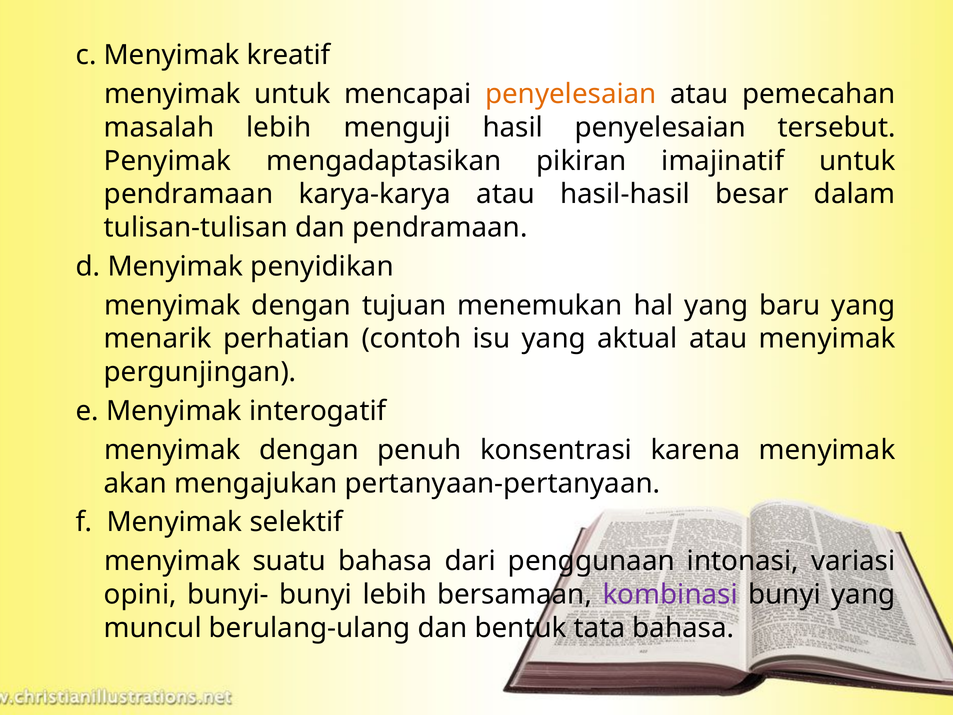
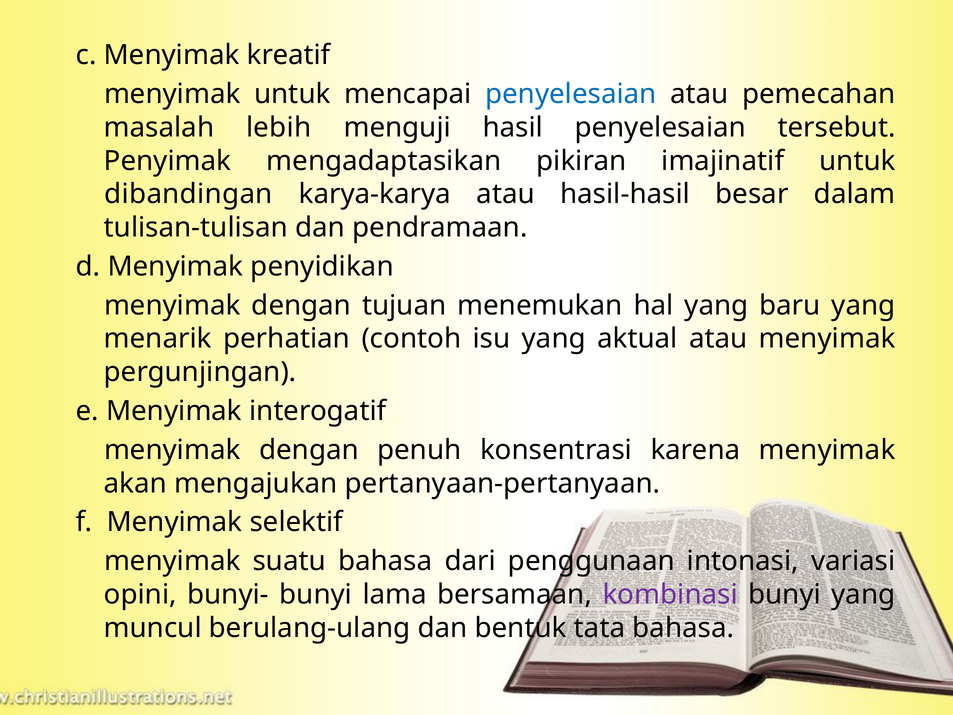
penyelesaian colour: orange -> blue (571, 94)
pendramaan: pendramaan -> dibandingan (188, 194)
bunyi lebih: lebih -> lama (395, 594)
